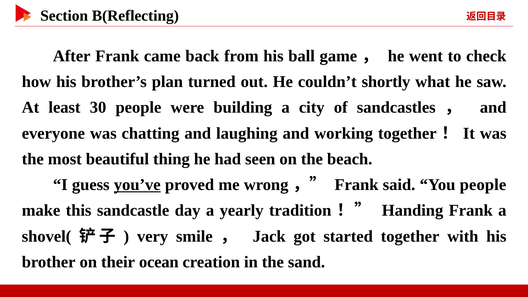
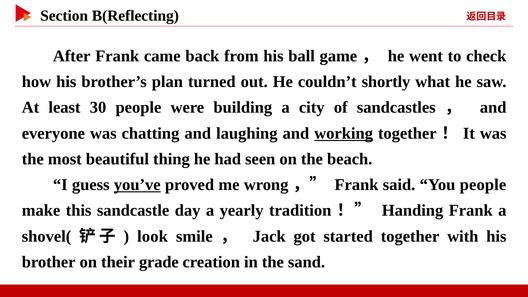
working underline: none -> present (344, 133)
very: very -> look (153, 236)
ocean: ocean -> grade (159, 262)
